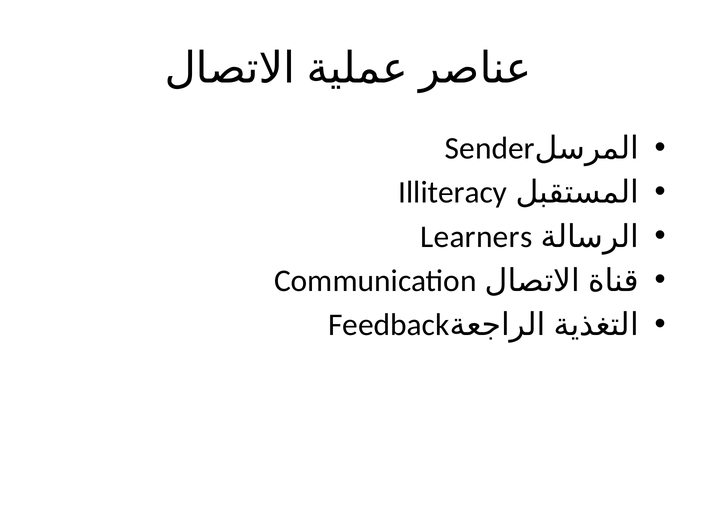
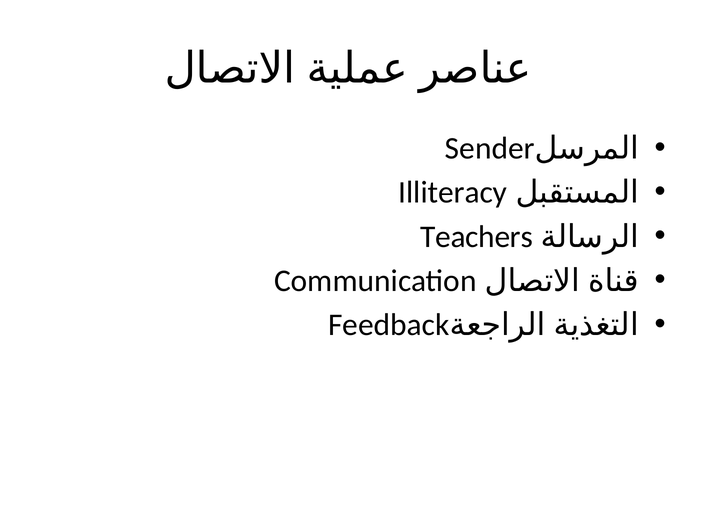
Learners: Learners -> Teachers (477, 237)
